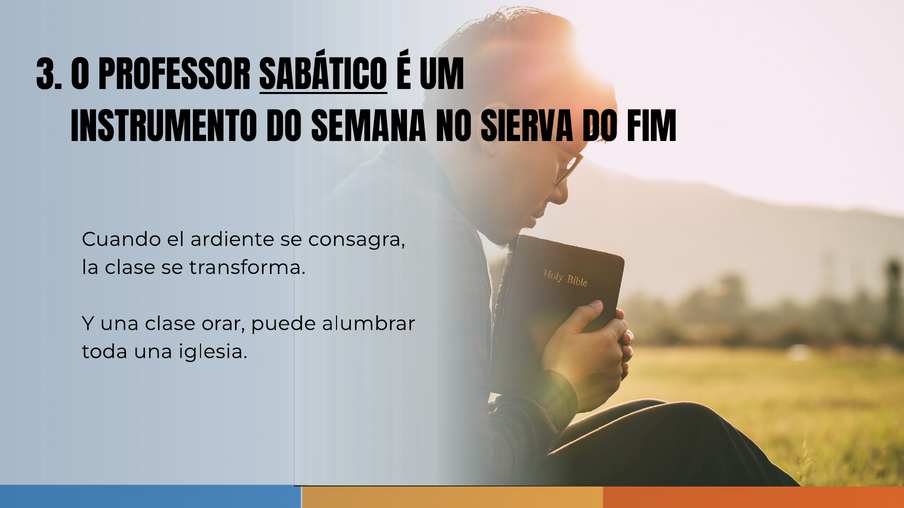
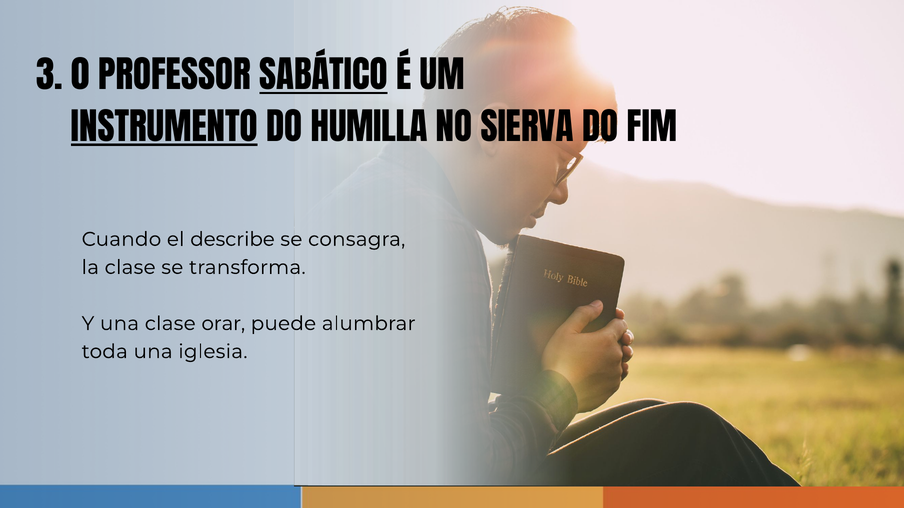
INSTRUMENTO underline: none -> present (164, 129)
SEMANA: SEMANA -> HUMILLA (369, 129)
ardiente: ardiente -> describe (233, 240)
